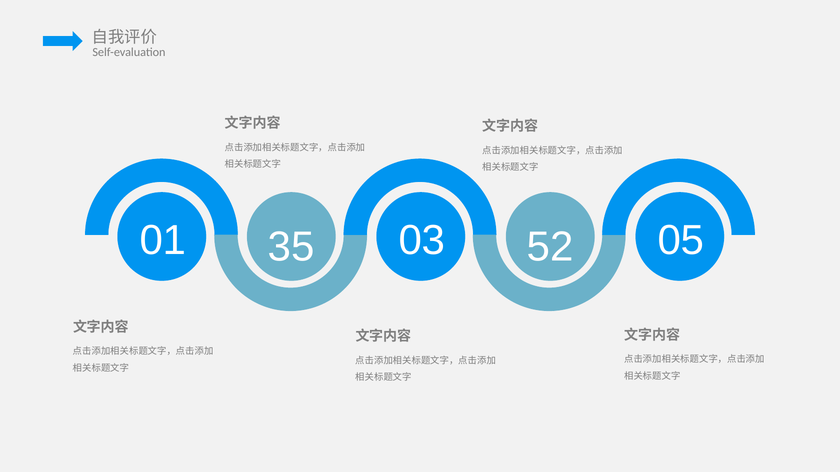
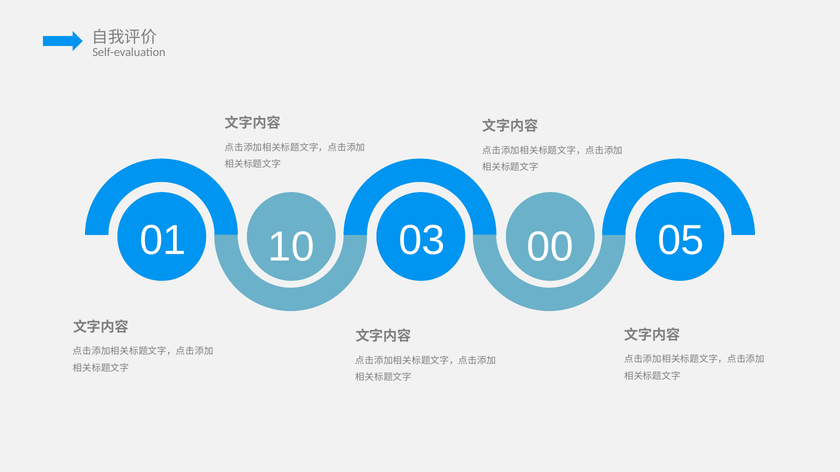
35: 35 -> 10 (291, 247)
52: 52 -> 00 (550, 247)
